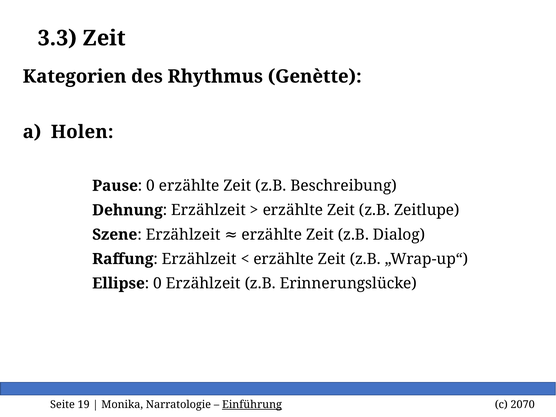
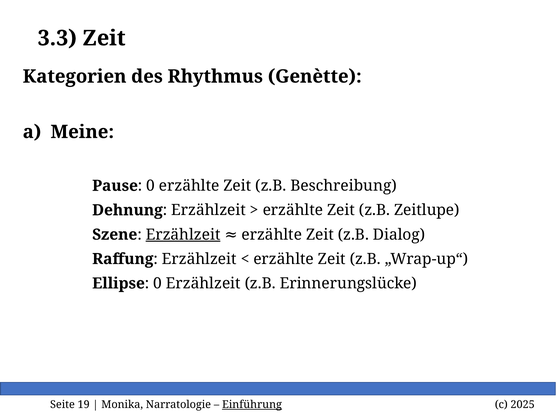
Holen: Holen -> Meine (82, 132)
Erzählzeit underline: none -> present (183, 235)
2070: 2070 -> 2025 (523, 405)
